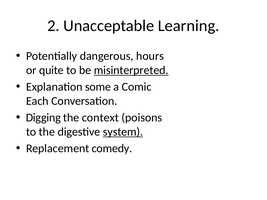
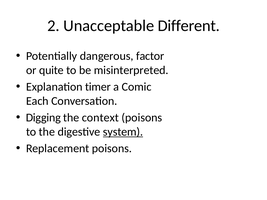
Learning: Learning -> Different (189, 26)
hours: hours -> factor (150, 56)
misinterpreted underline: present -> none (131, 70)
some: some -> timer (98, 87)
Replacement comedy: comedy -> poisons (112, 149)
